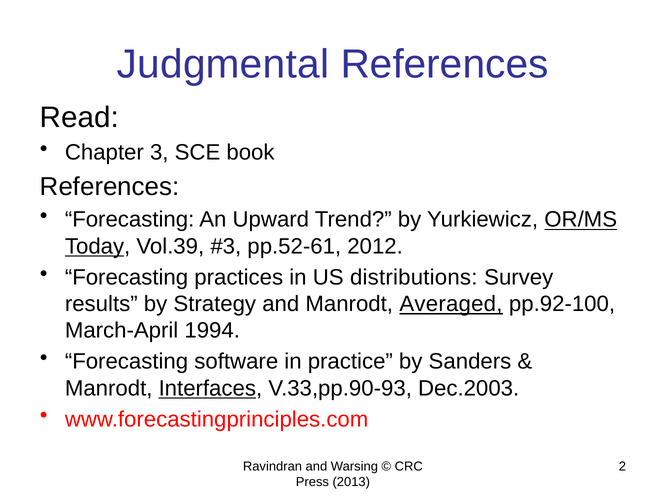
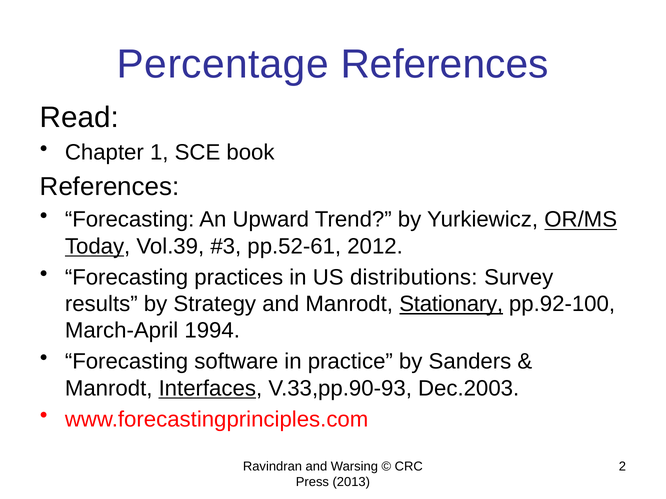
Judgmental: Judgmental -> Percentage (223, 64)
3: 3 -> 1 (159, 153)
Averaged: Averaged -> Stationary (451, 304)
